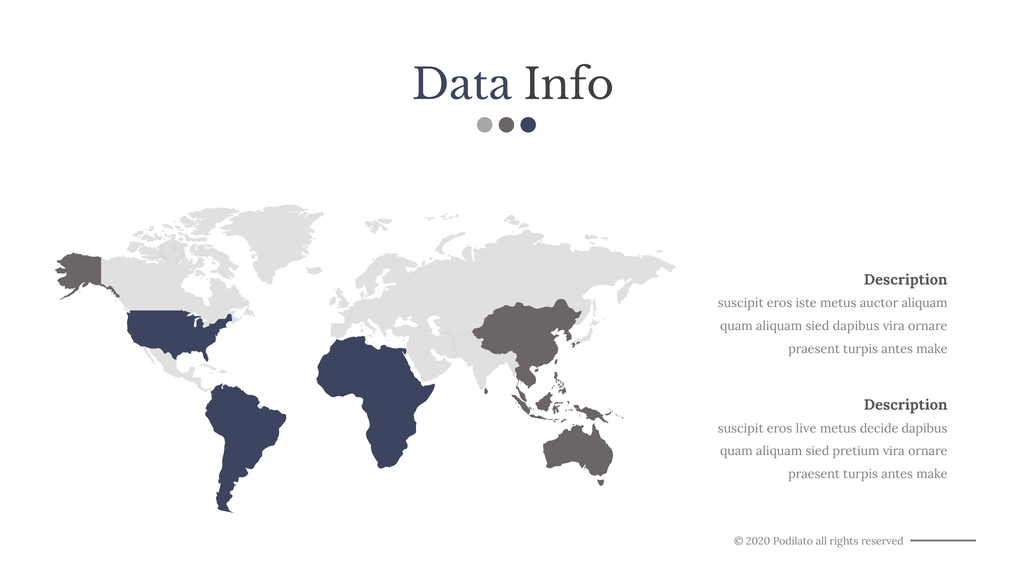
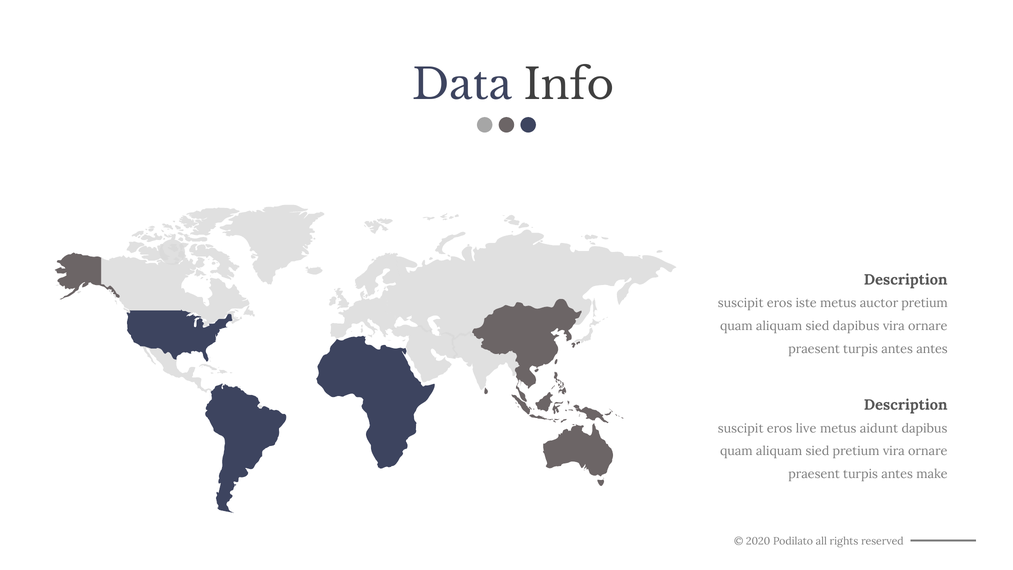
auctor aliquam: aliquam -> pretium (925, 303)
make: make -> antes (932, 349)
decide: decide -> aidunt (879, 428)
